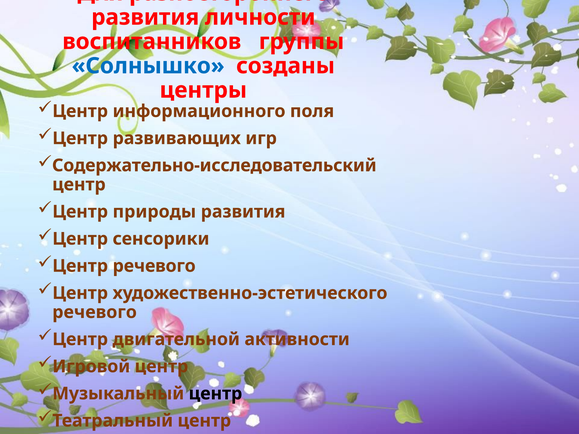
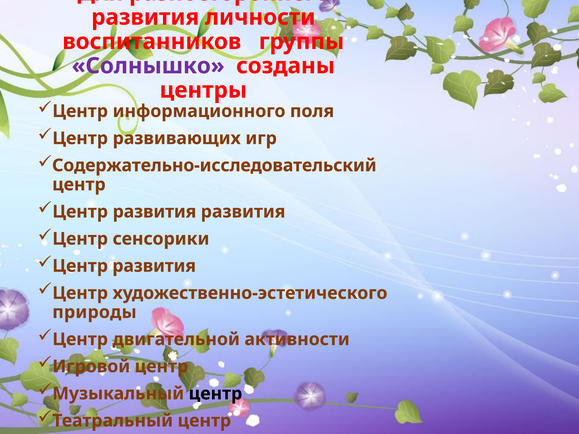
Солнышко colour: blue -> purple (148, 66)
природы: природы -> развития (154, 212)
речевого: речевого -> развития (154, 266)
речевого: речевого -> природы (94, 312)
